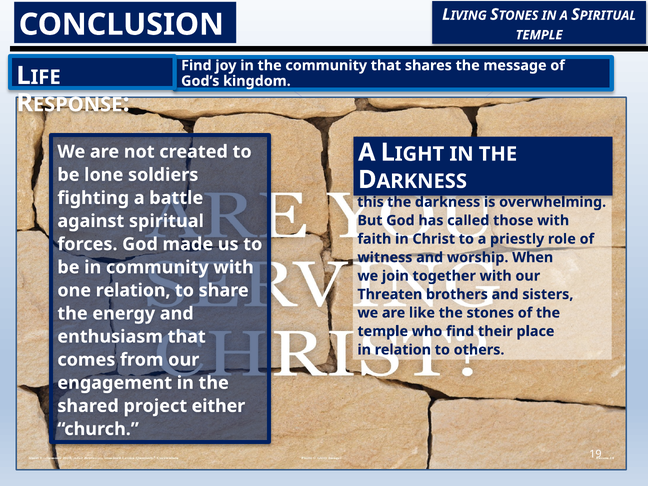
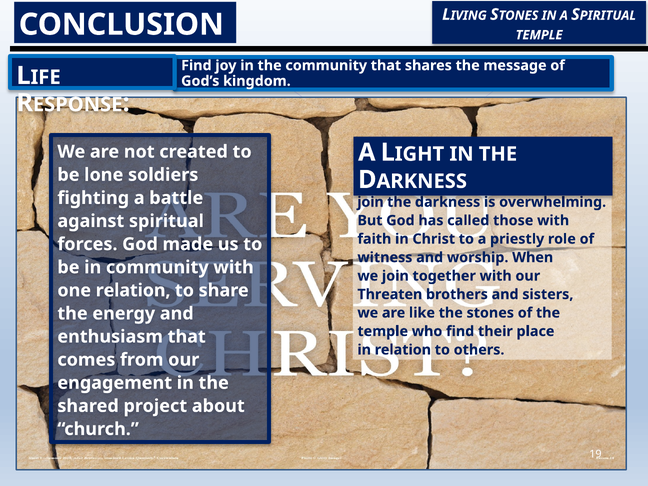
this: this -> join (370, 202)
either: either -> about (218, 406)
